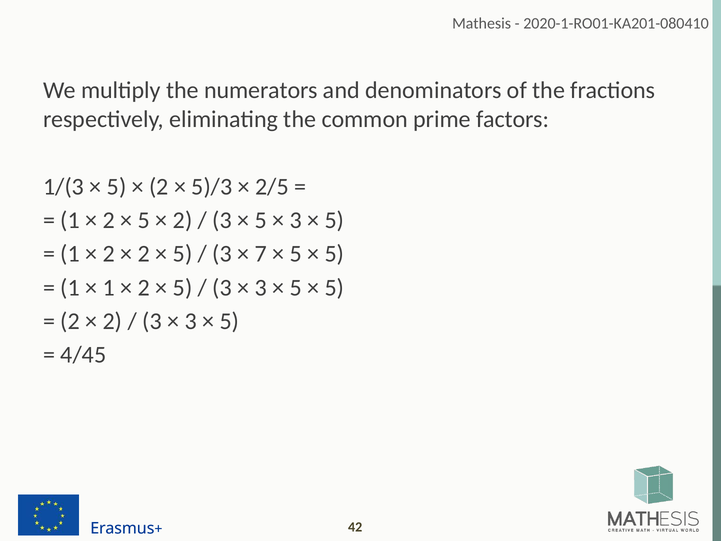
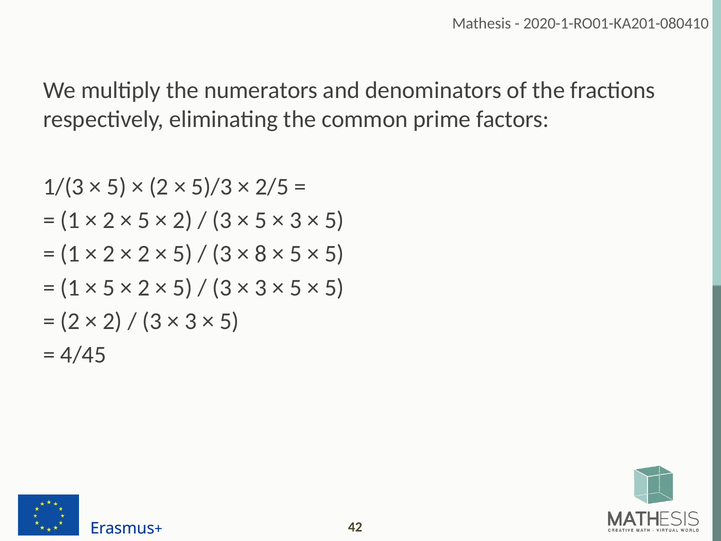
7: 7 -> 8 (261, 254)
1: 1 -> 5 (109, 287)
